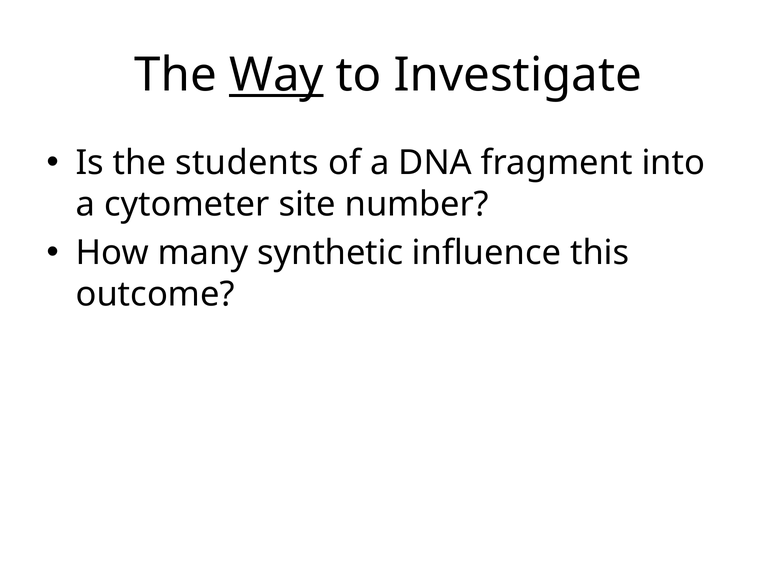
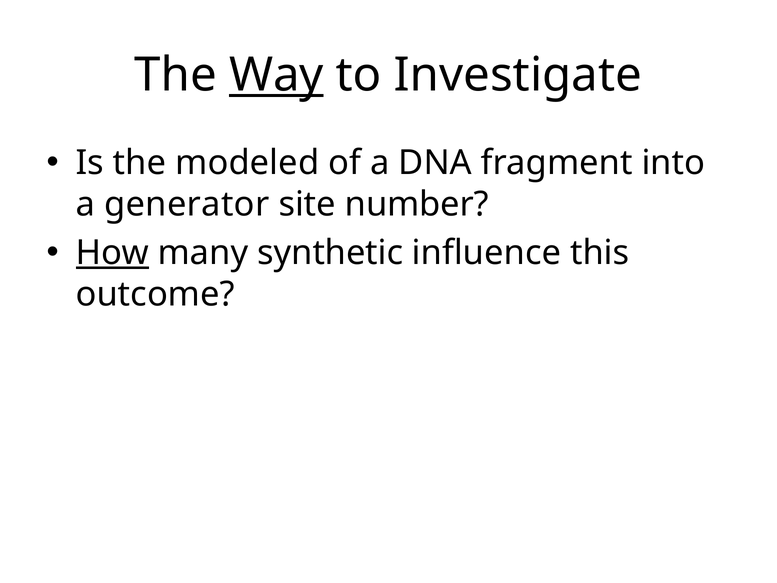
students: students -> modeled (247, 163)
cytometer: cytometer -> generator (187, 204)
How underline: none -> present (112, 253)
